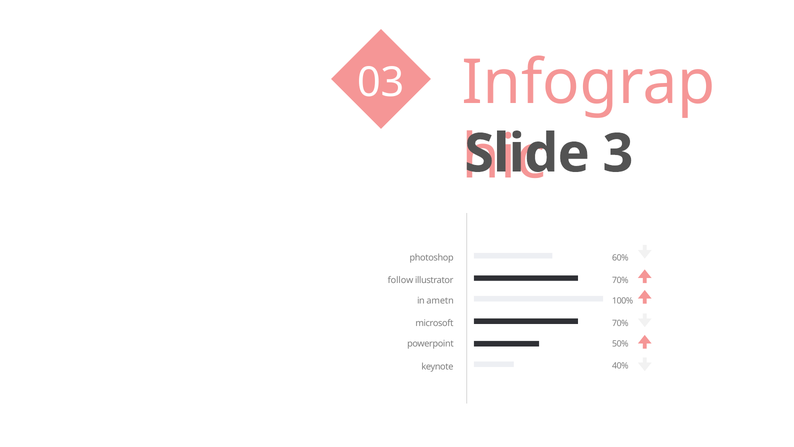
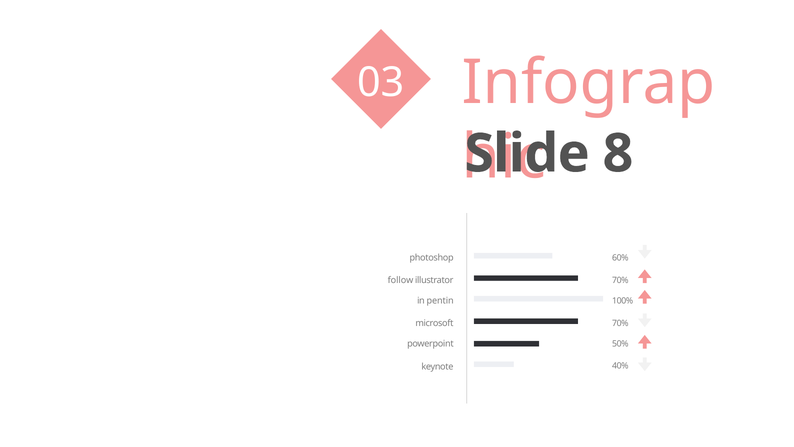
3: 3 -> 8 (618, 154)
ametn: ametn -> pentin (440, 300)
